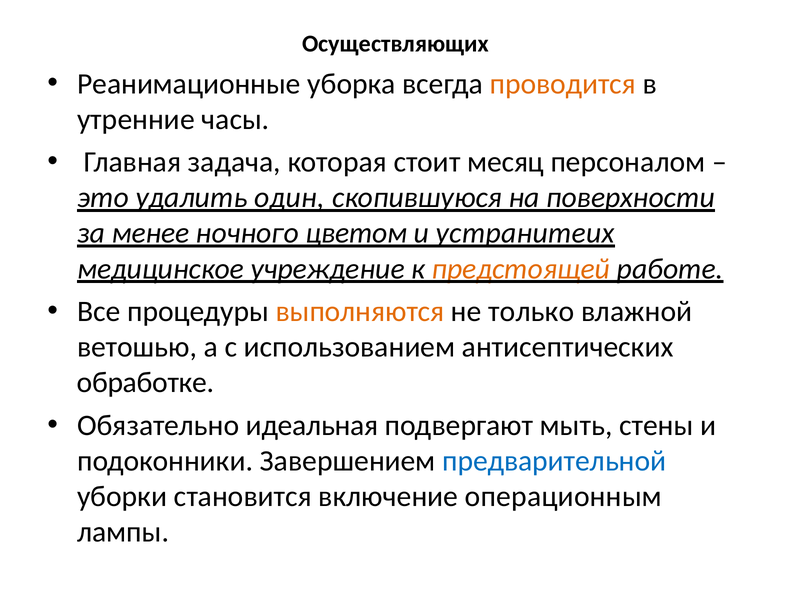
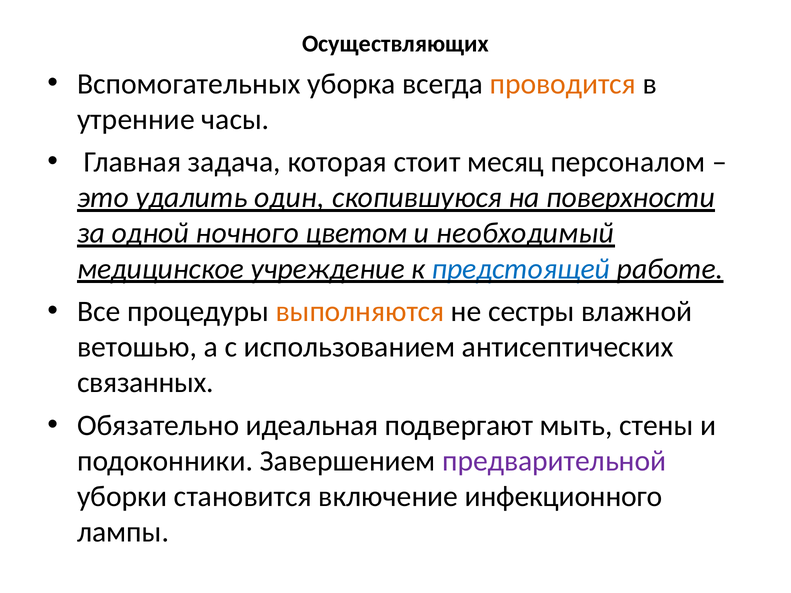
Реанимационные: Реанимационные -> Вспомогательных (189, 84)
менее: менее -> одной (150, 233)
устранитеих: устранитеих -> необходимый (525, 233)
предстоящей colour: orange -> blue (521, 269)
только: только -> сестры (531, 312)
обработке: обработке -> связанных (146, 383)
предварительной colour: blue -> purple (554, 461)
операционным: операционным -> инфекционного (564, 497)
